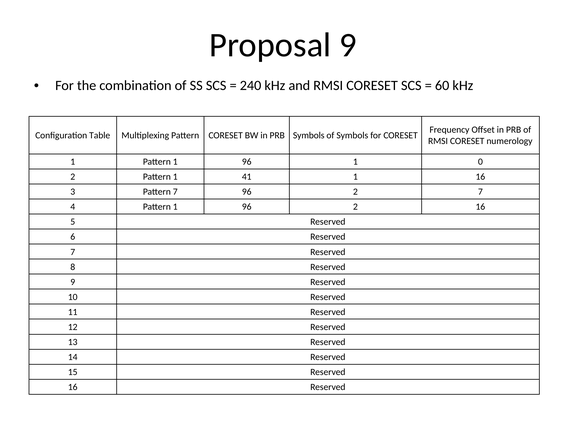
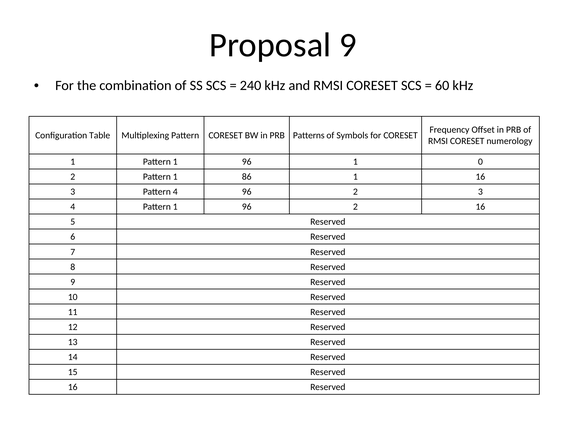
PRB Symbols: Symbols -> Patterns (309, 136)
41: 41 -> 86 (247, 177)
Pattern 7: 7 -> 4 (175, 192)
2 7: 7 -> 3 (480, 192)
